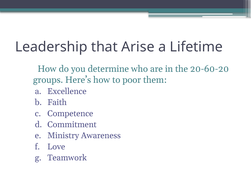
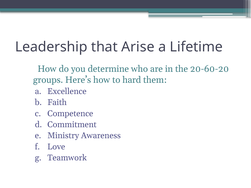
poor: poor -> hard (132, 80)
